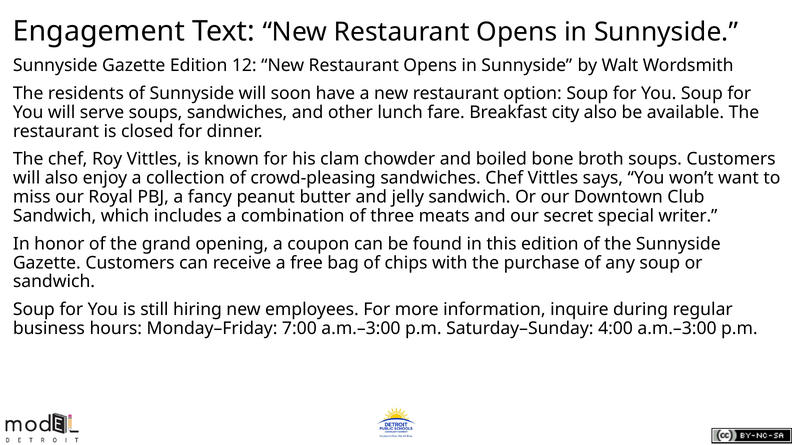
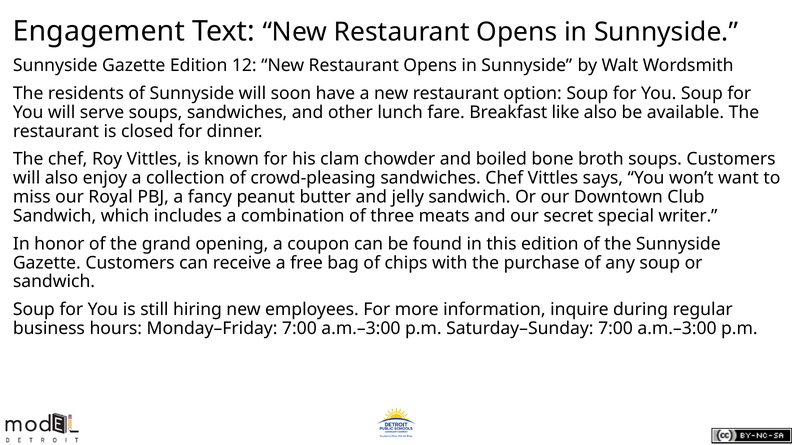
city: city -> like (566, 112)
Saturday–Sunday 4:00: 4:00 -> 7:00 (616, 329)
